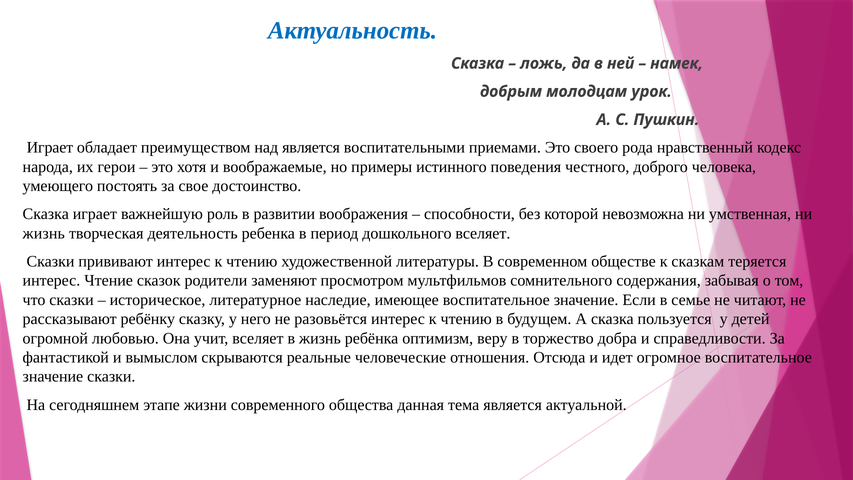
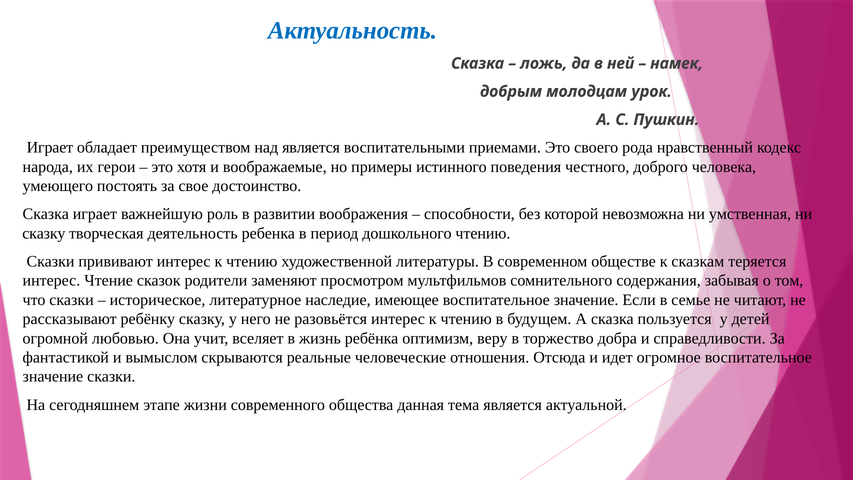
жизнь: жизнь -> сказку (44, 233)
дошкольного вселяет: вселяет -> чтению (483, 233)
